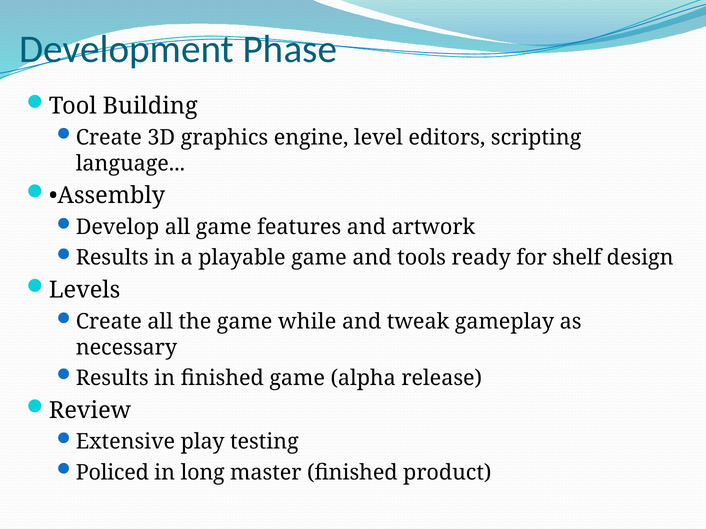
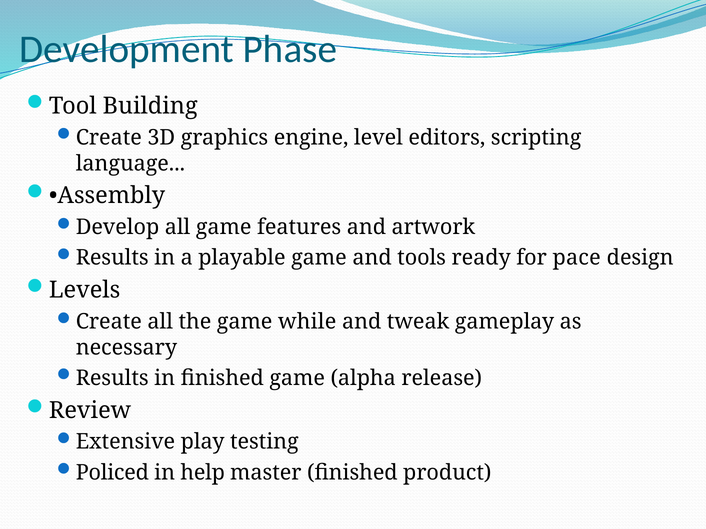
shelf: shelf -> pace (577, 258)
long: long -> help (203, 473)
